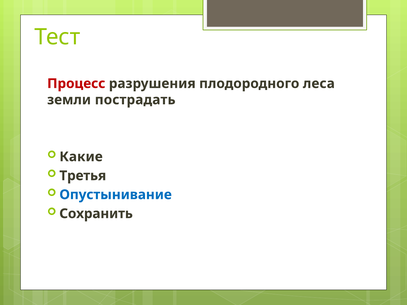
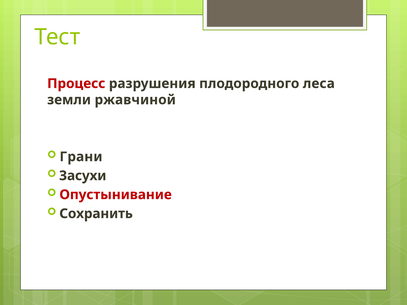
пострадать: пострадать -> ржавчиной (135, 100)
Какие: Какие -> Грани (81, 157)
Третья: Третья -> Засухи (83, 176)
Опустынивание colour: blue -> red (116, 195)
